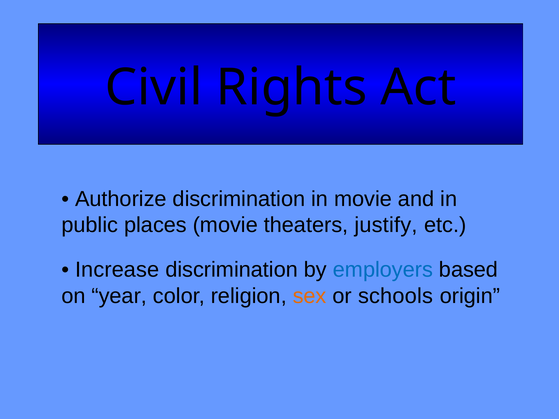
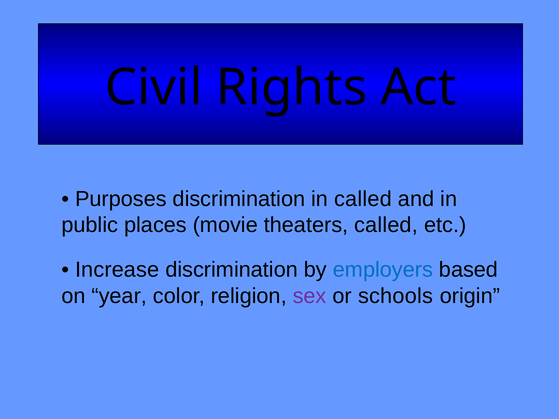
Authorize: Authorize -> Purposes (121, 199)
in movie: movie -> called (363, 199)
theaters justify: justify -> called (386, 225)
sex colour: orange -> purple (310, 296)
